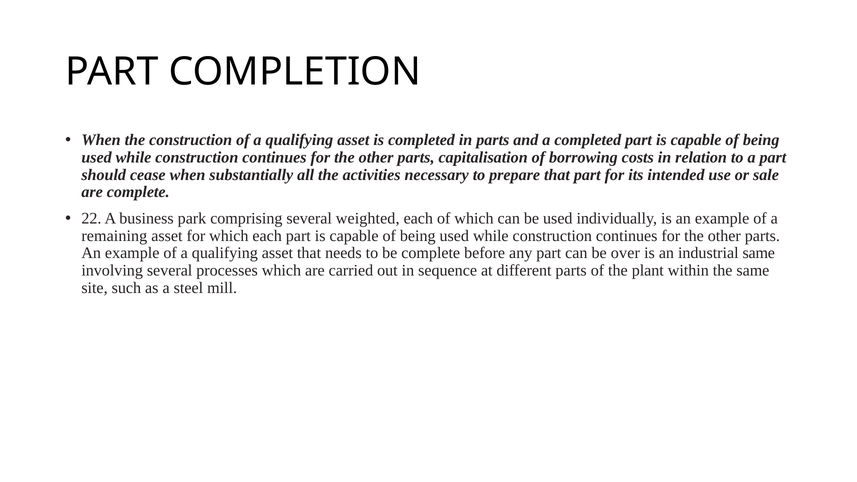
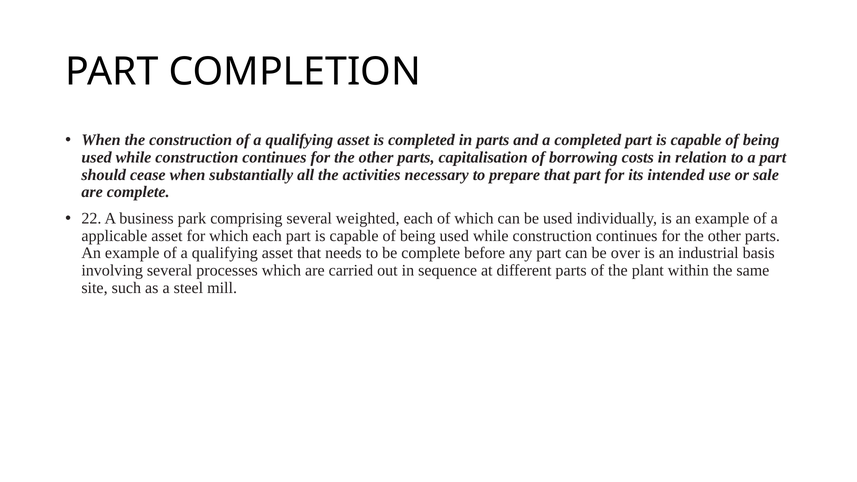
remaining: remaining -> applicable (114, 236)
industrial same: same -> basis (759, 253)
